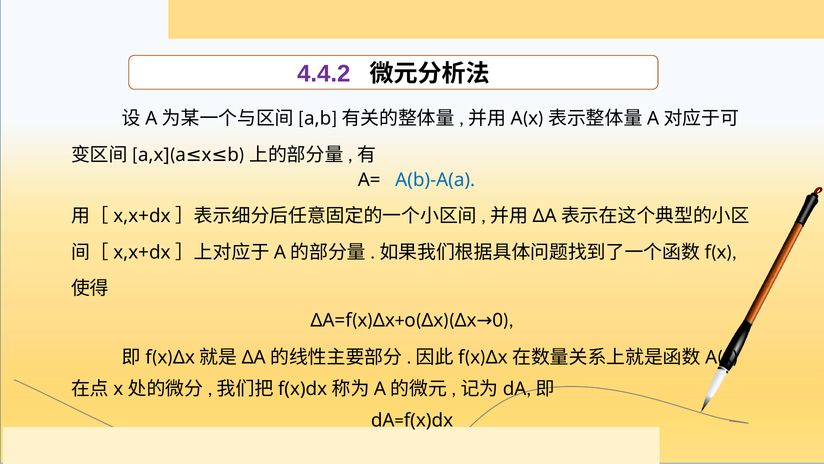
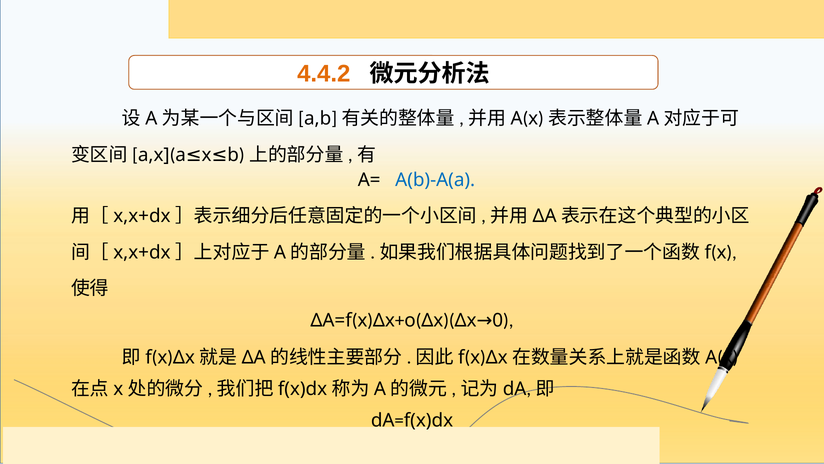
4.4.2 colour: purple -> orange (324, 74)
